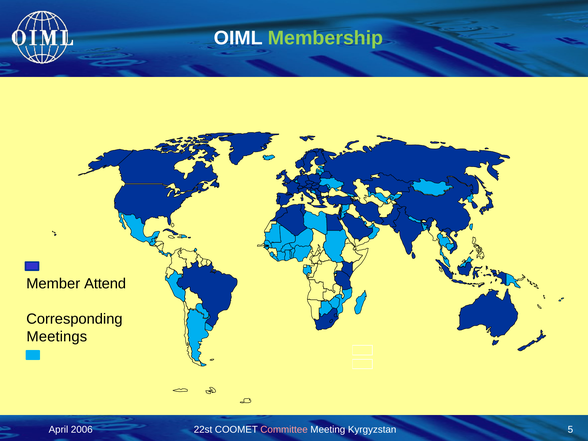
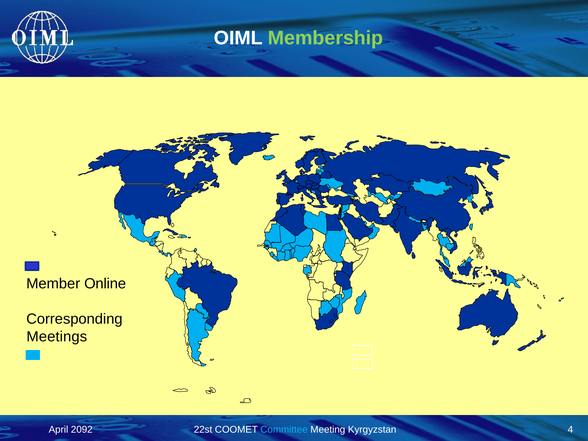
Attend: Attend -> Online (105, 284)
2006: 2006 -> 2092 (82, 430)
Committee colour: pink -> light blue (284, 430)
5: 5 -> 4 (570, 430)
